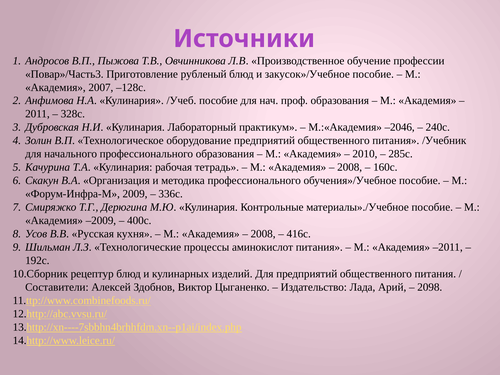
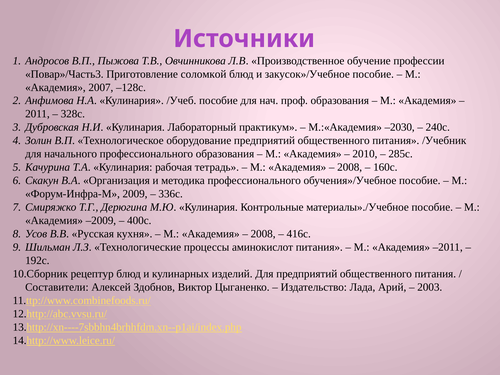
рубленый: рубленый -> соломкой (204, 74)
–2046: –2046 -> –2030 (400, 127)
2098: 2098 -> 2003 (430, 287)
